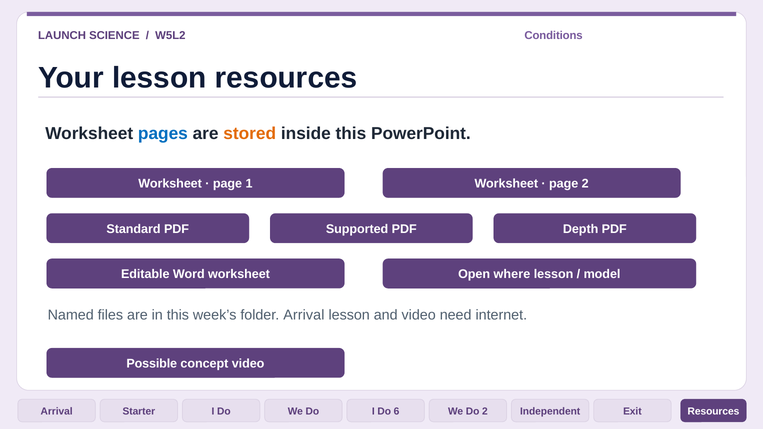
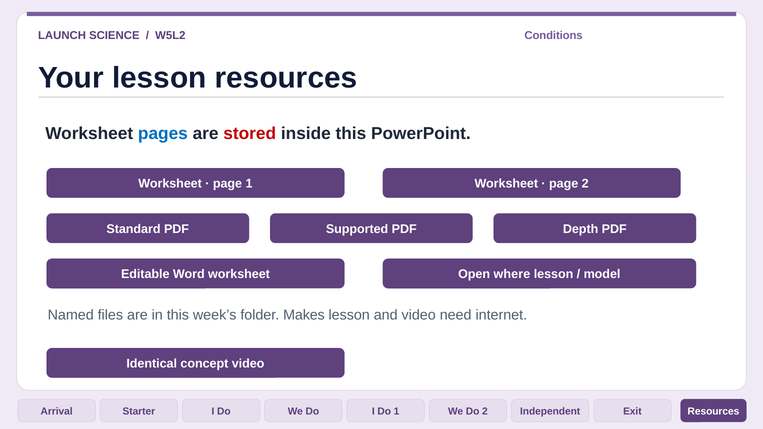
stored colour: orange -> red (250, 133)
folder Arrival: Arrival -> Makes (304, 315)
Possible: Possible -> Identical (152, 364)
Do 6: 6 -> 1 (397, 411)
